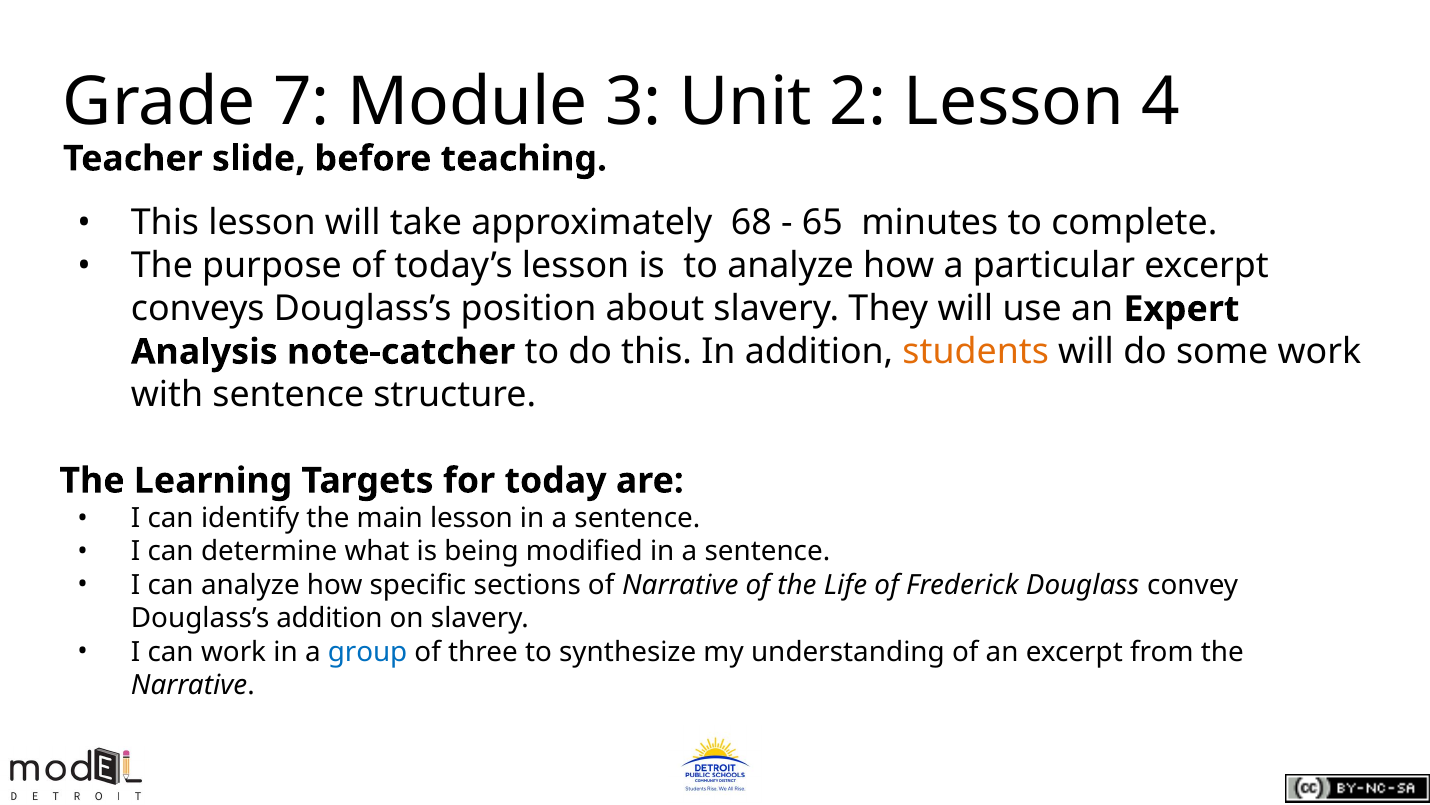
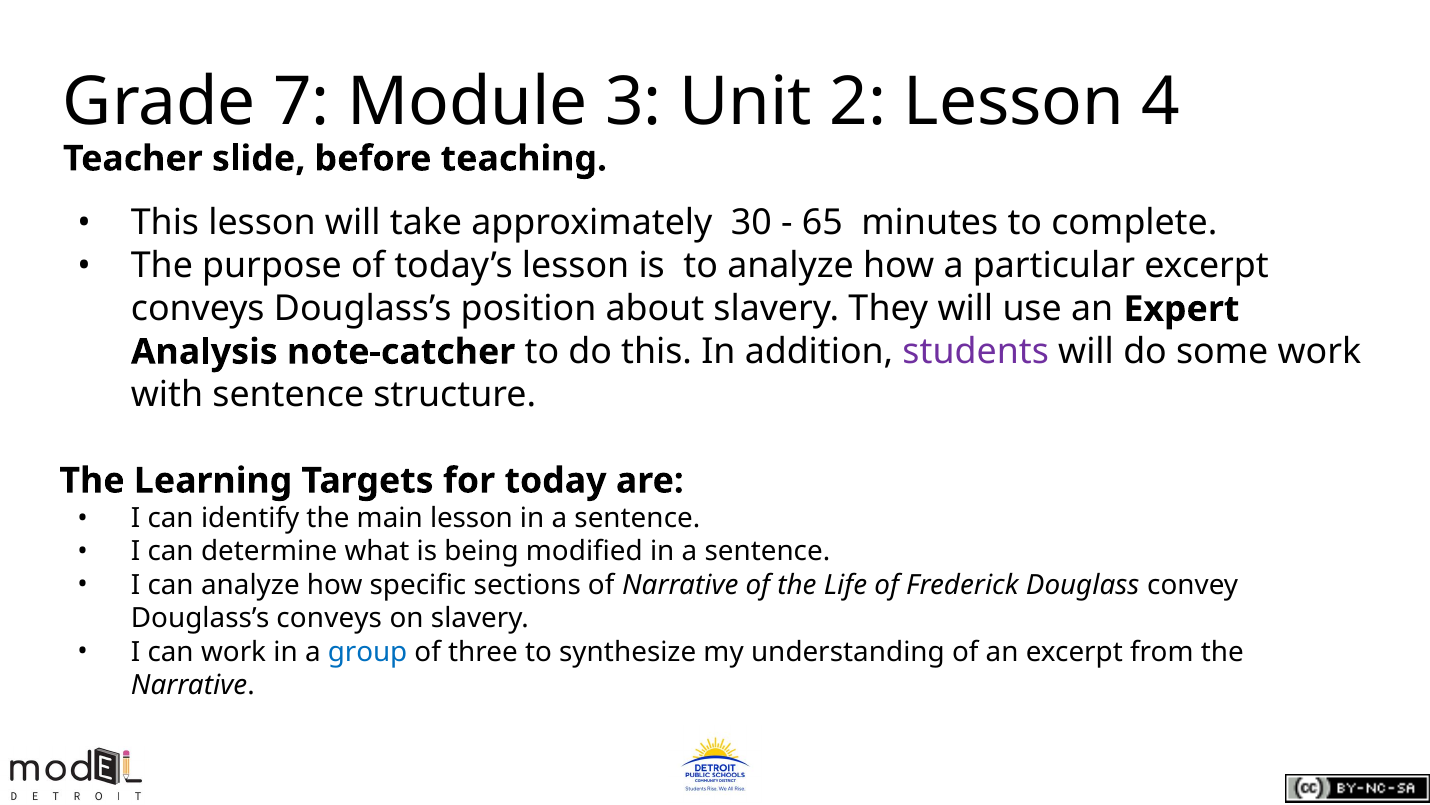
68: 68 -> 30 (751, 223)
students colour: orange -> purple (976, 352)
Douglass’s addition: addition -> conveys (329, 618)
